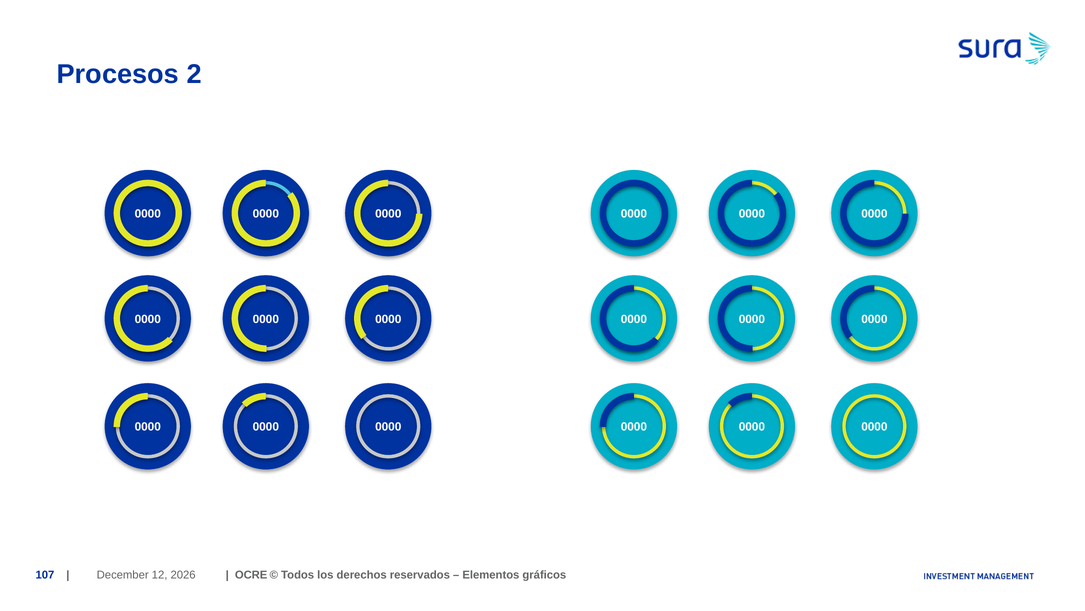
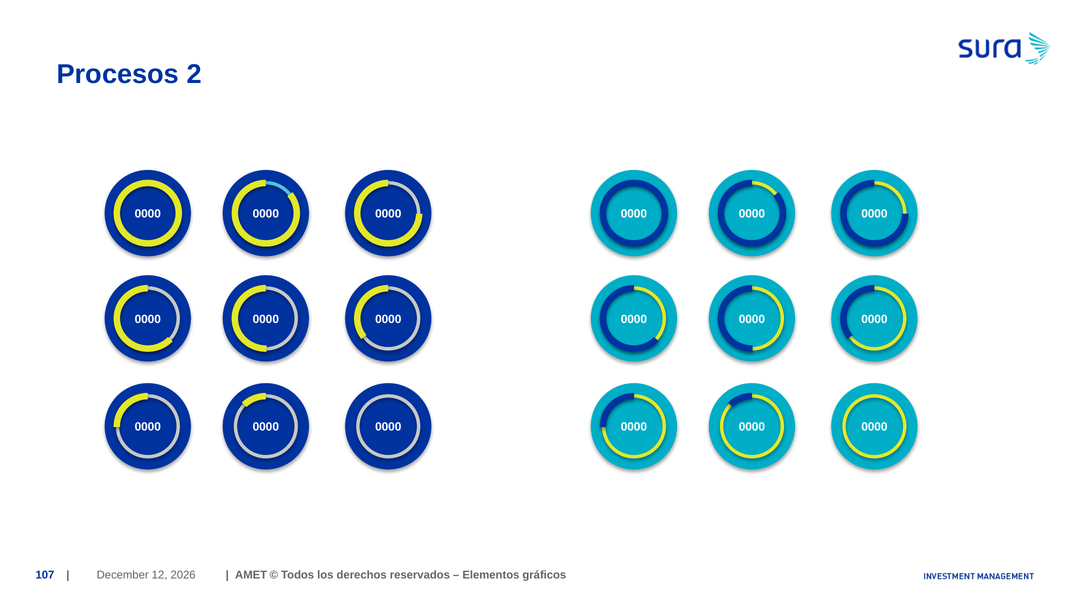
OCRE: OCRE -> AMET (251, 575)
